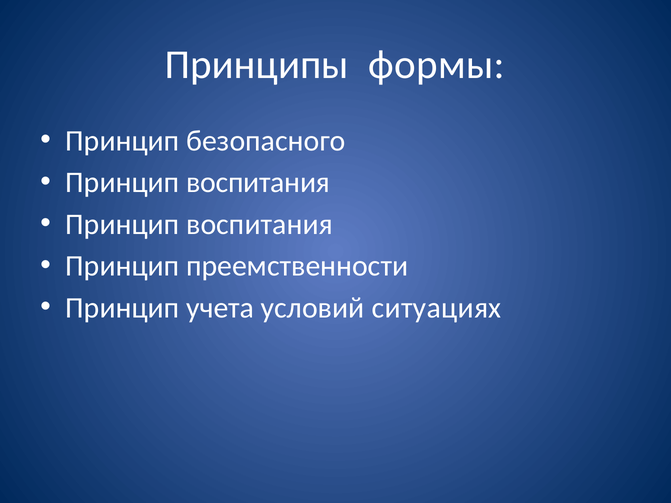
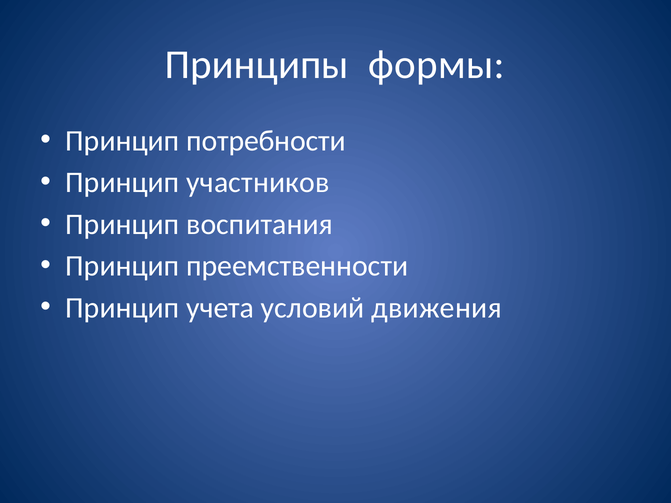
безопасного: безопасного -> потребности (266, 141)
воспитания: воспитания -> участников (258, 183)
ситуациях: ситуациях -> движения (437, 308)
